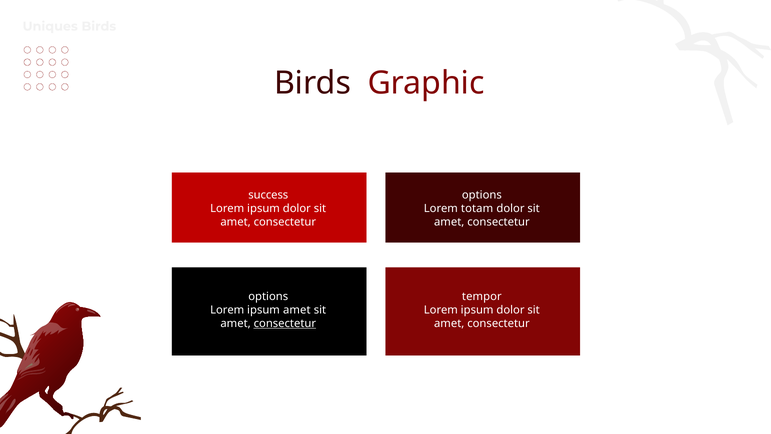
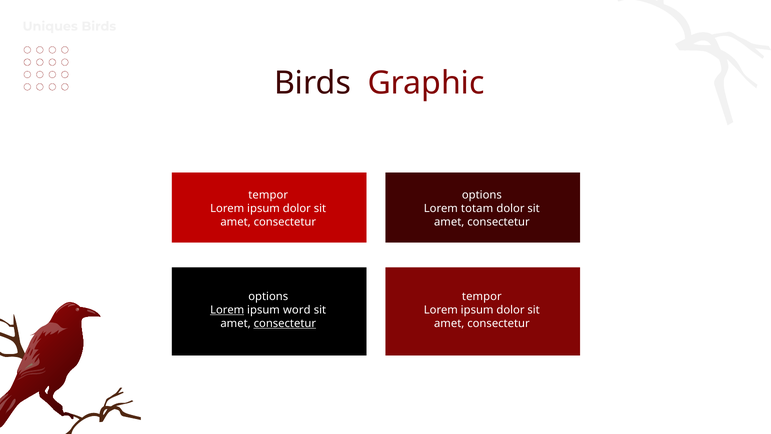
success: success -> tempor (268, 195)
Lorem underline: none -> present (227, 310)
ipsum amet: amet -> word (297, 310)
